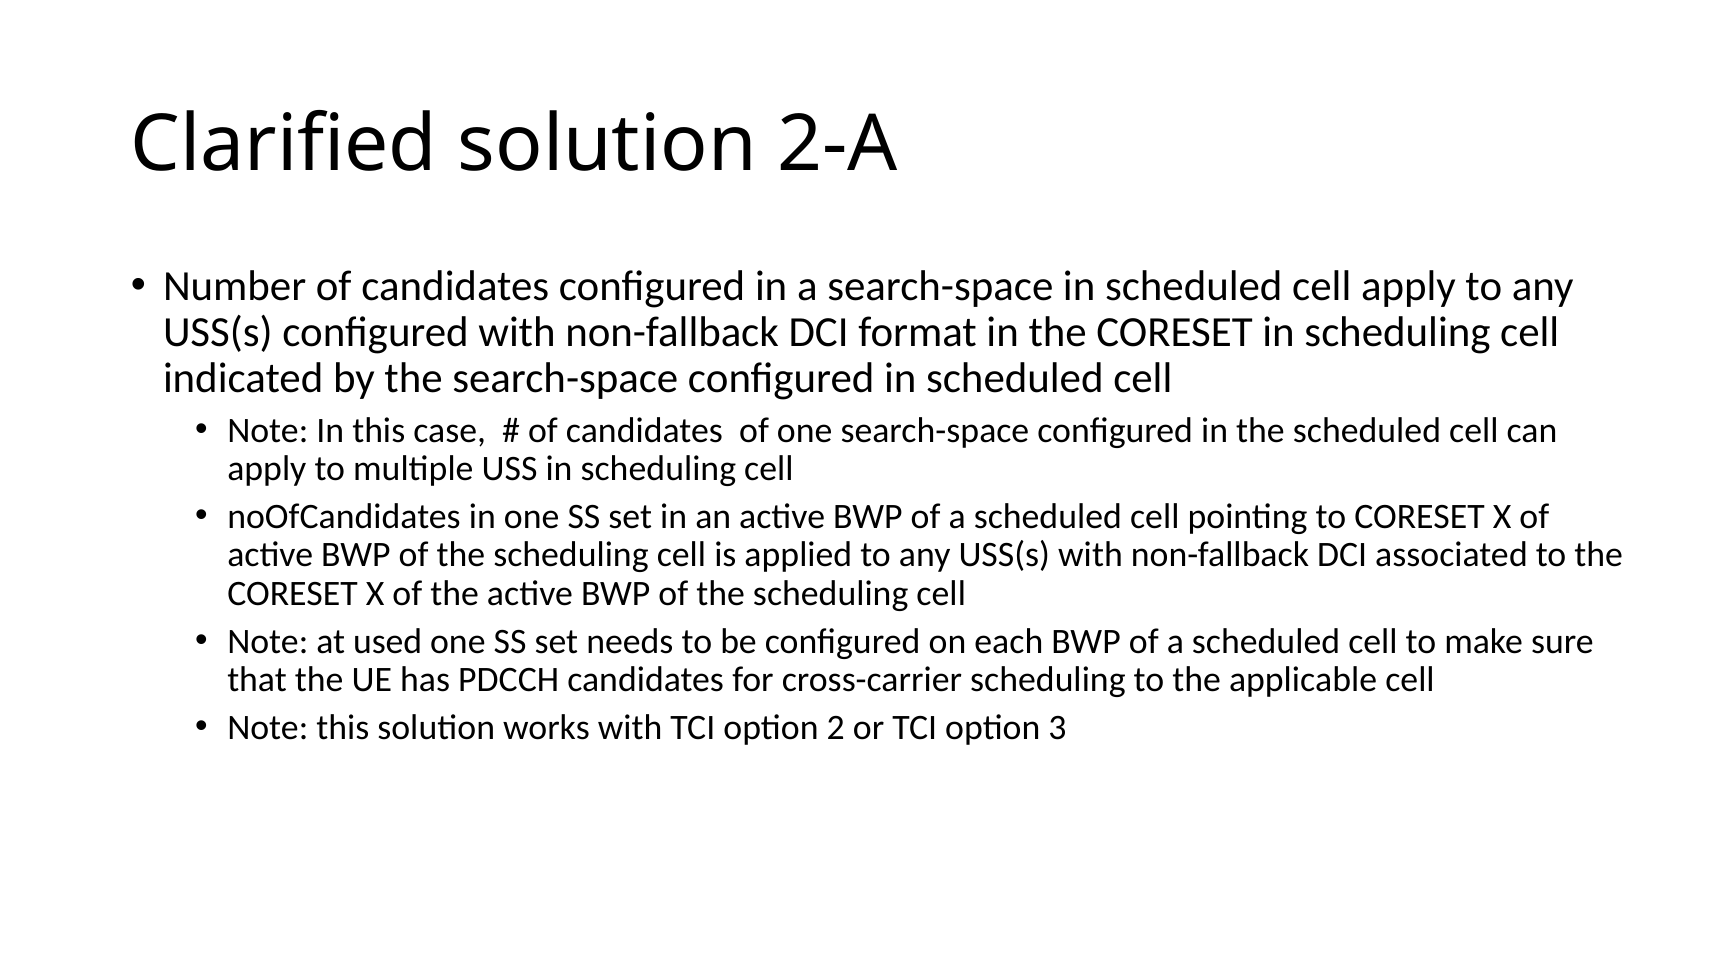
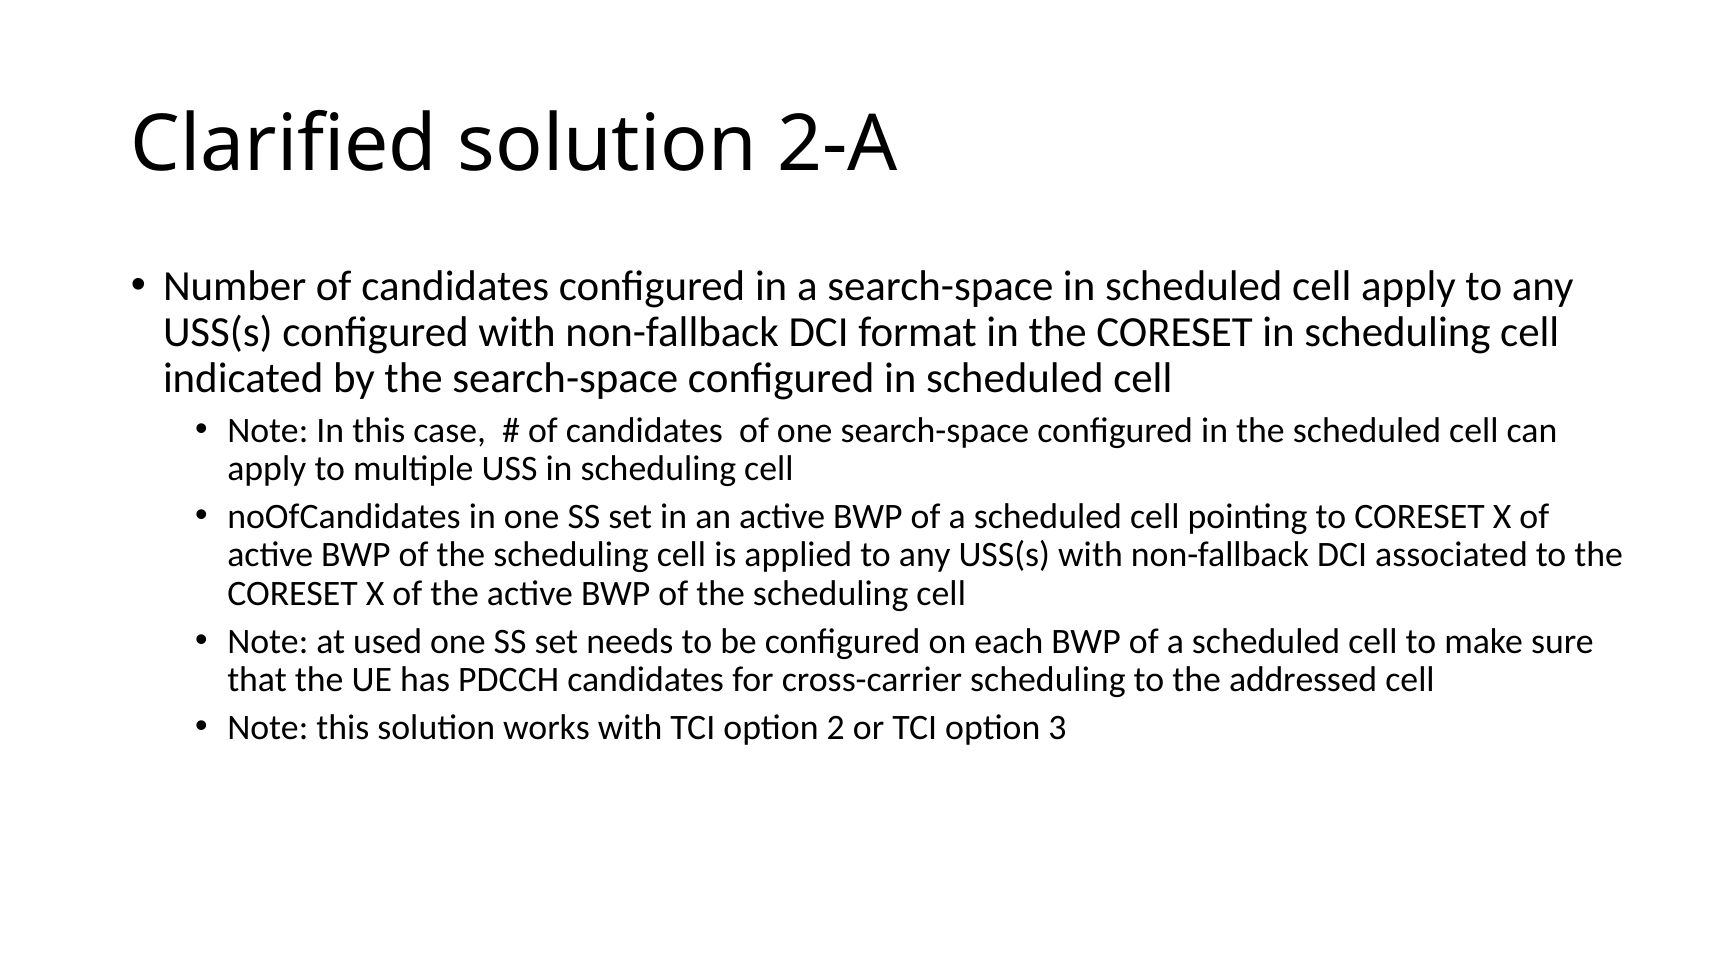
applicable: applicable -> addressed (1303, 680)
